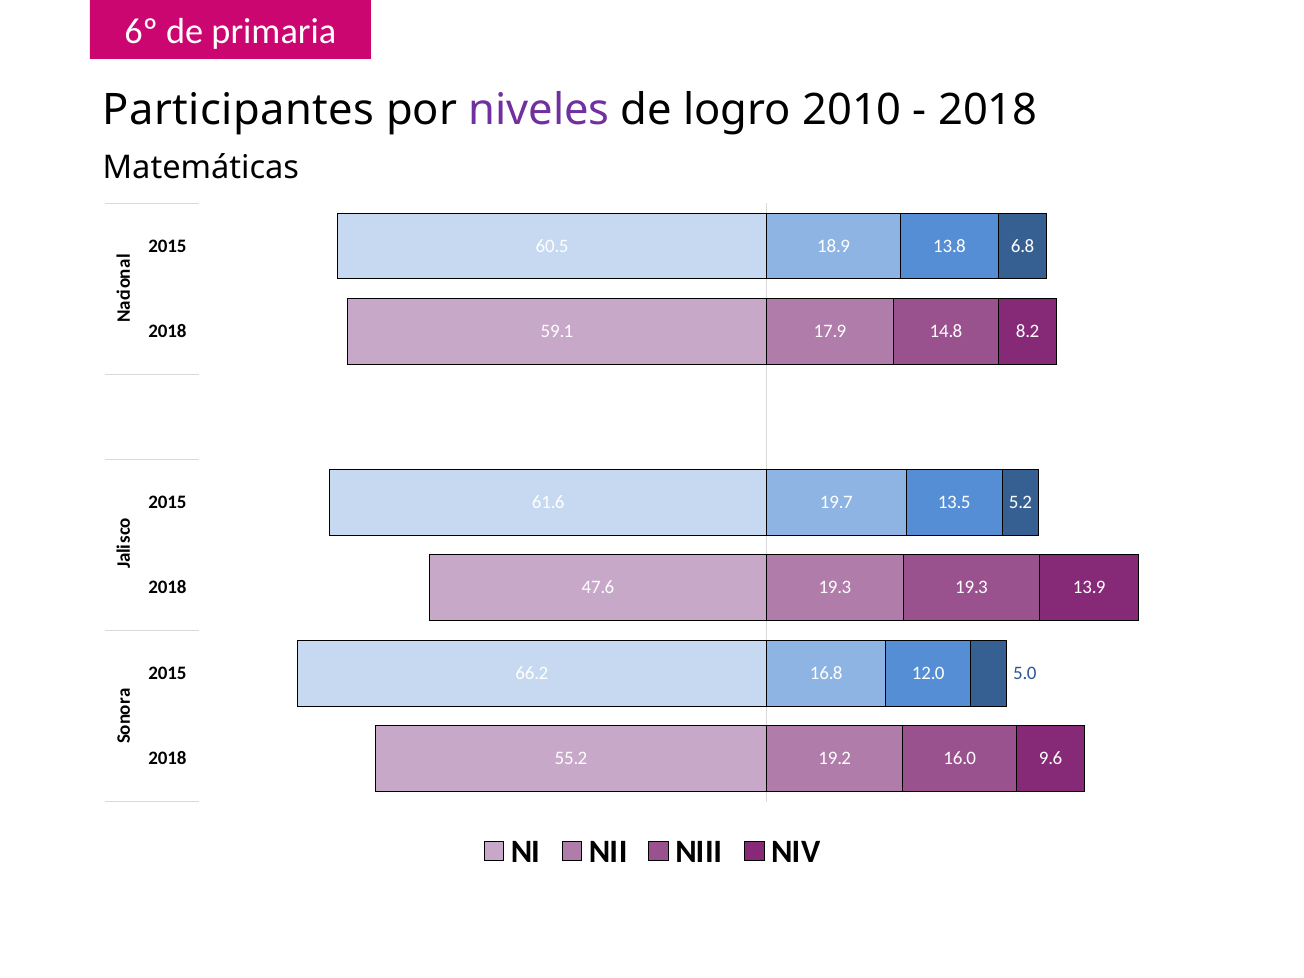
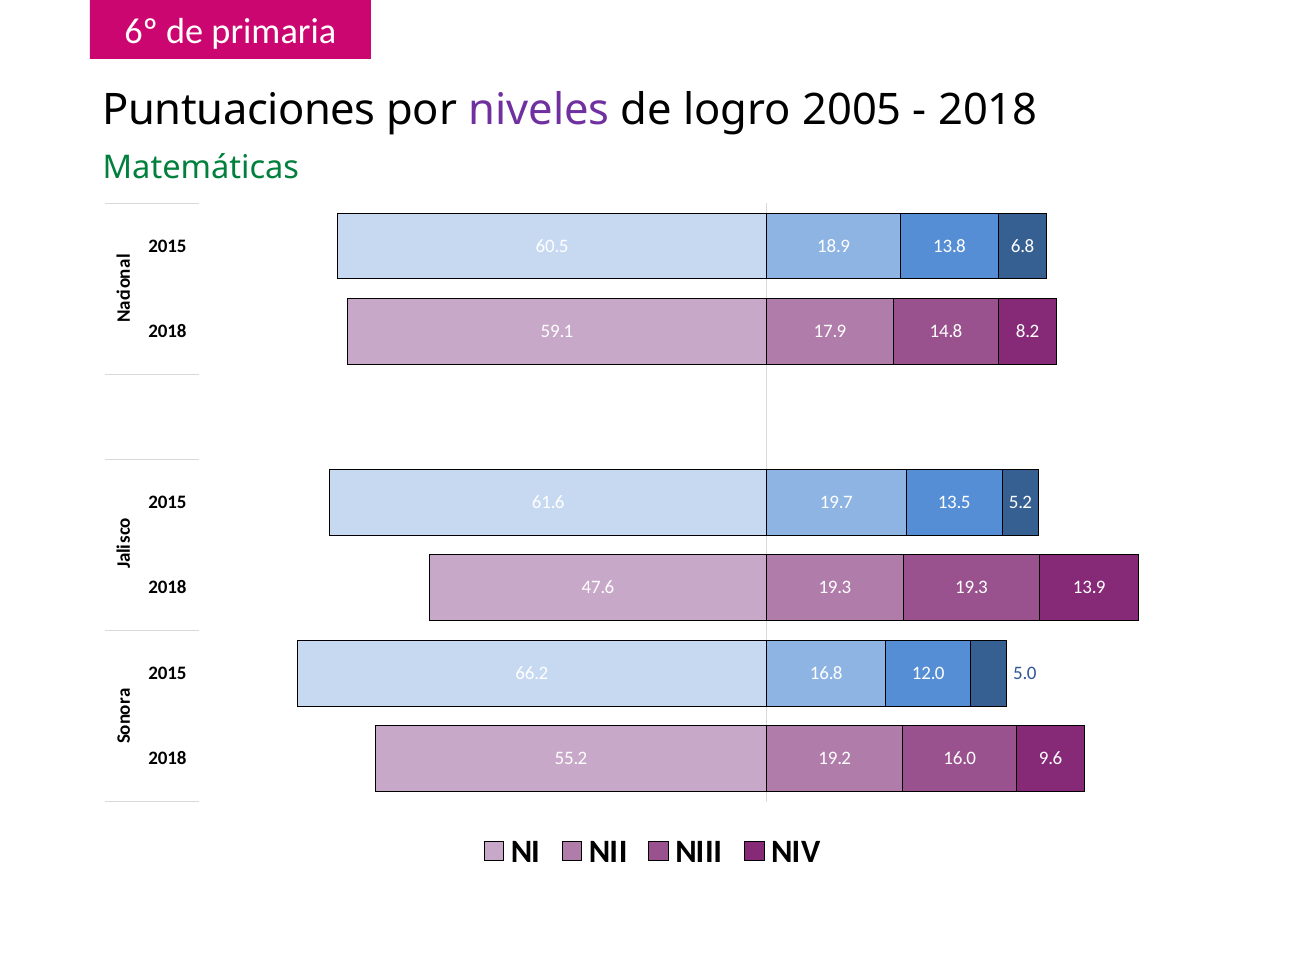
Participantes: Participantes -> Puntuaciones (239, 110)
2010: 2010 -> 2005 (852, 110)
Matemáticas colour: black -> green (201, 168)
